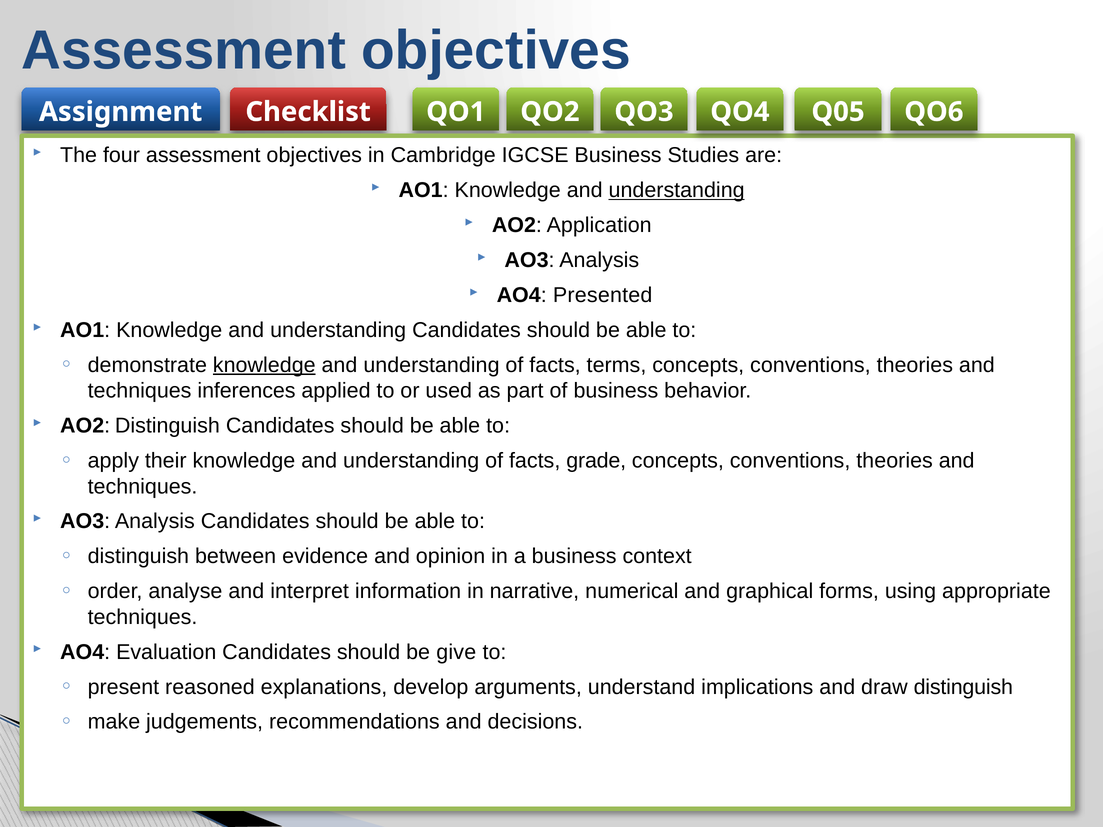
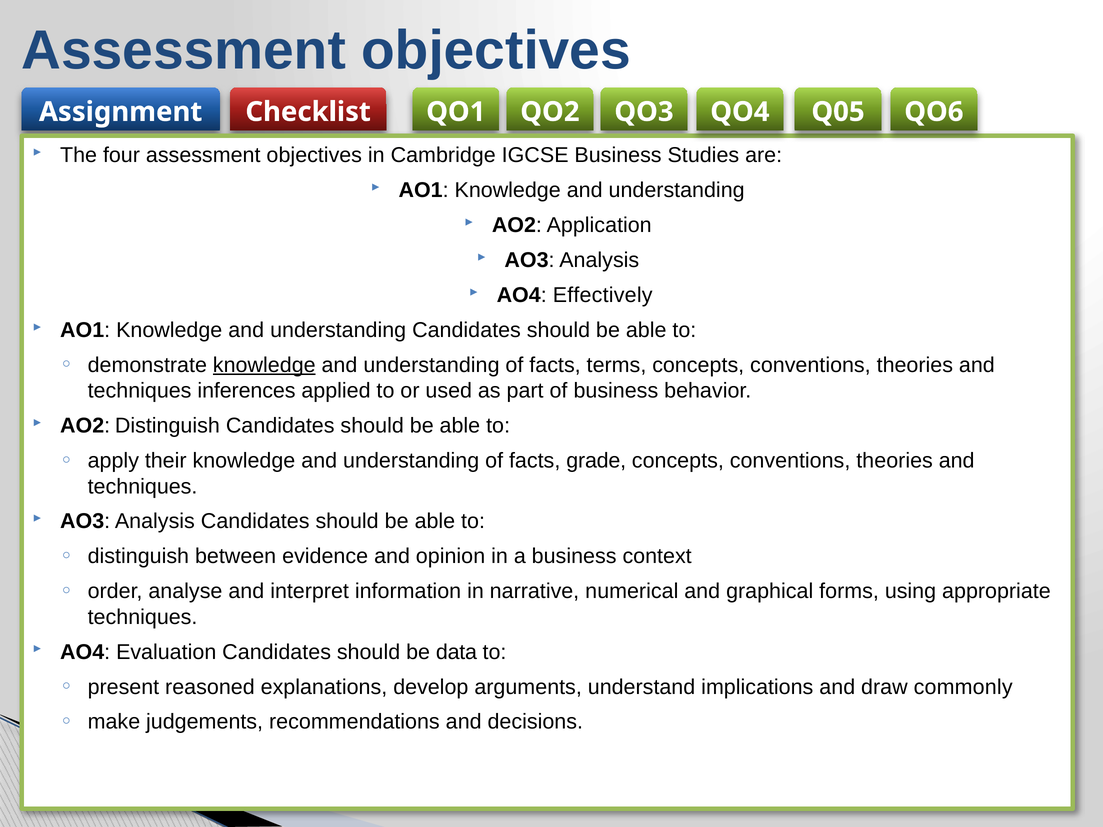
understanding underline: present -> none (677, 190)
Presented: Presented -> Effectively (603, 295)
give: give -> data (456, 652)
draw distinguish: distinguish -> commonly (963, 687)
